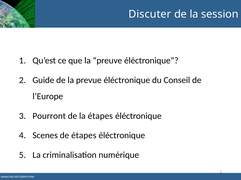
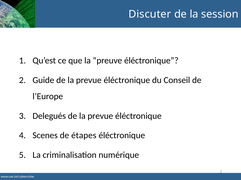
Pourront: Pourront -> Delegués (49, 116)
étapes: étapes -> prevue (100, 116)
